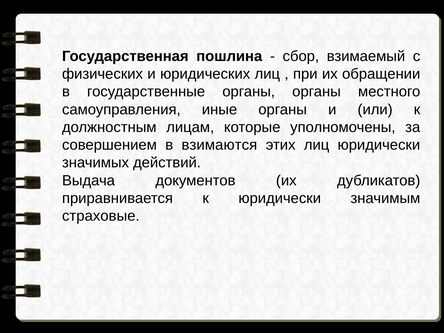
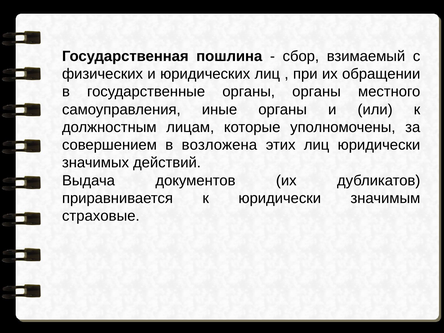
взимаются: взимаются -> возложена (219, 145)
